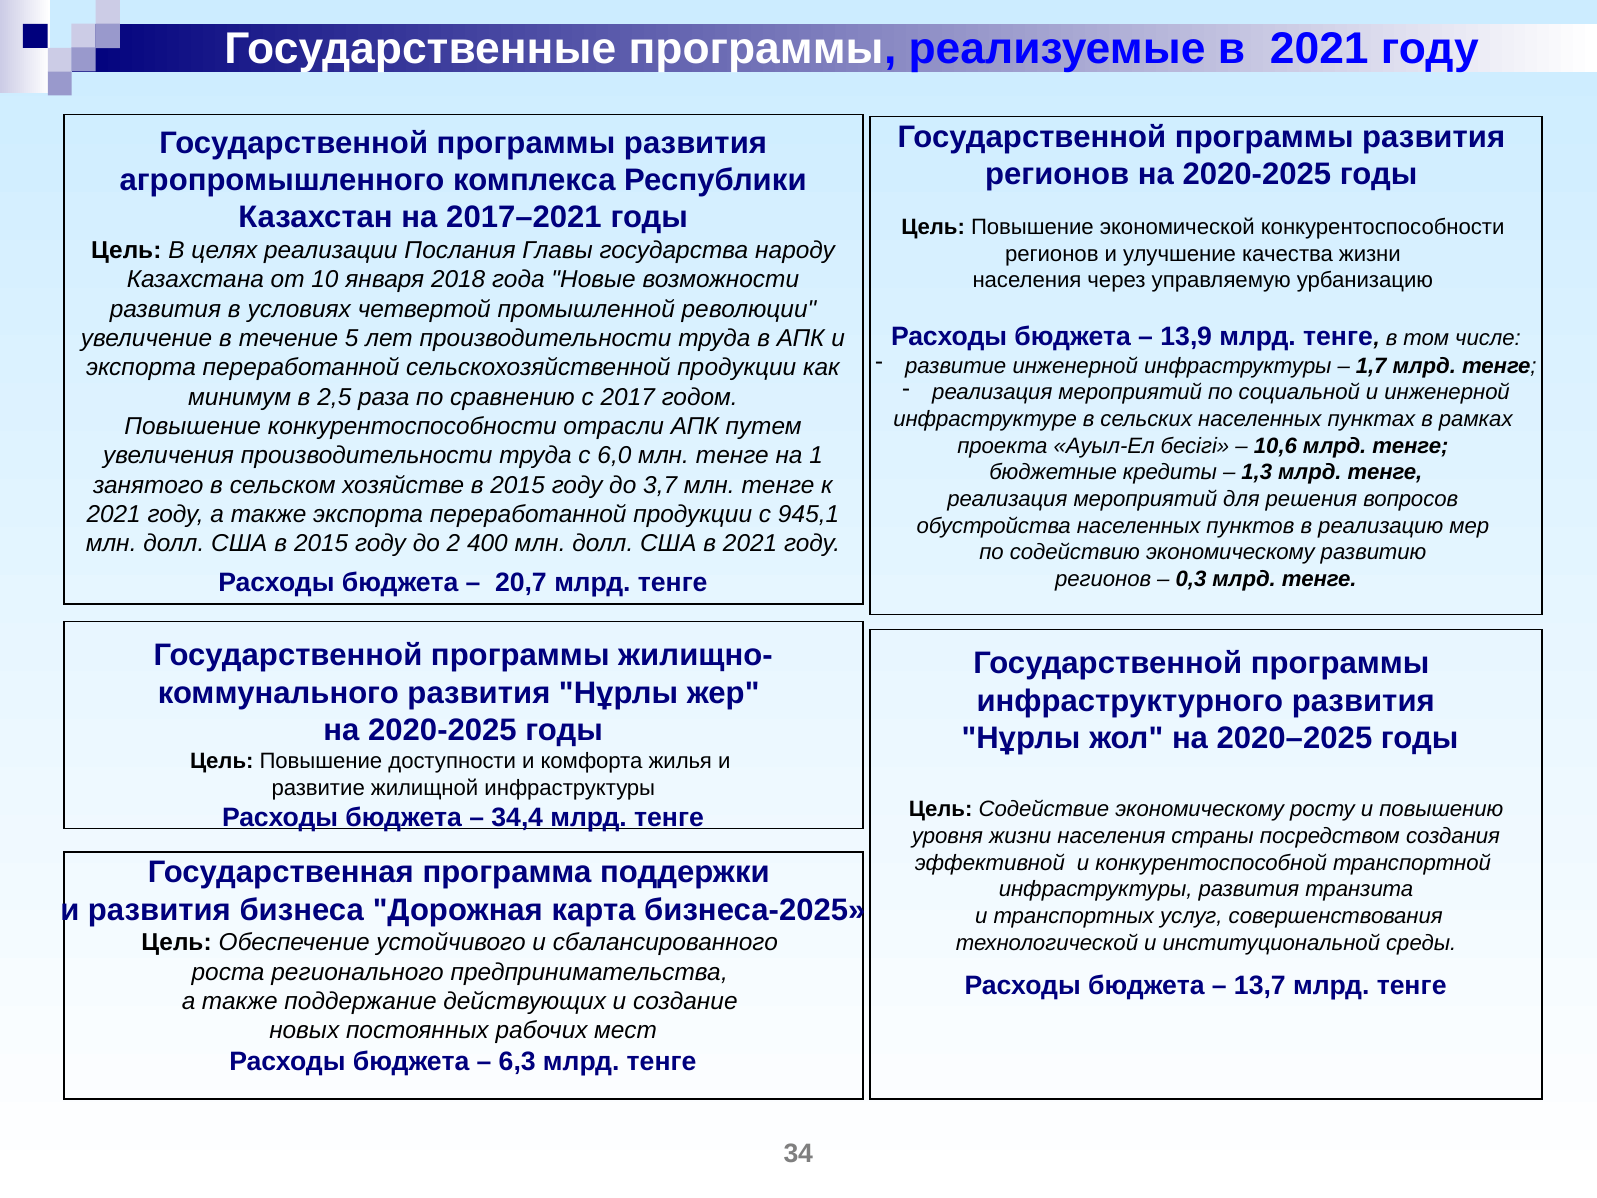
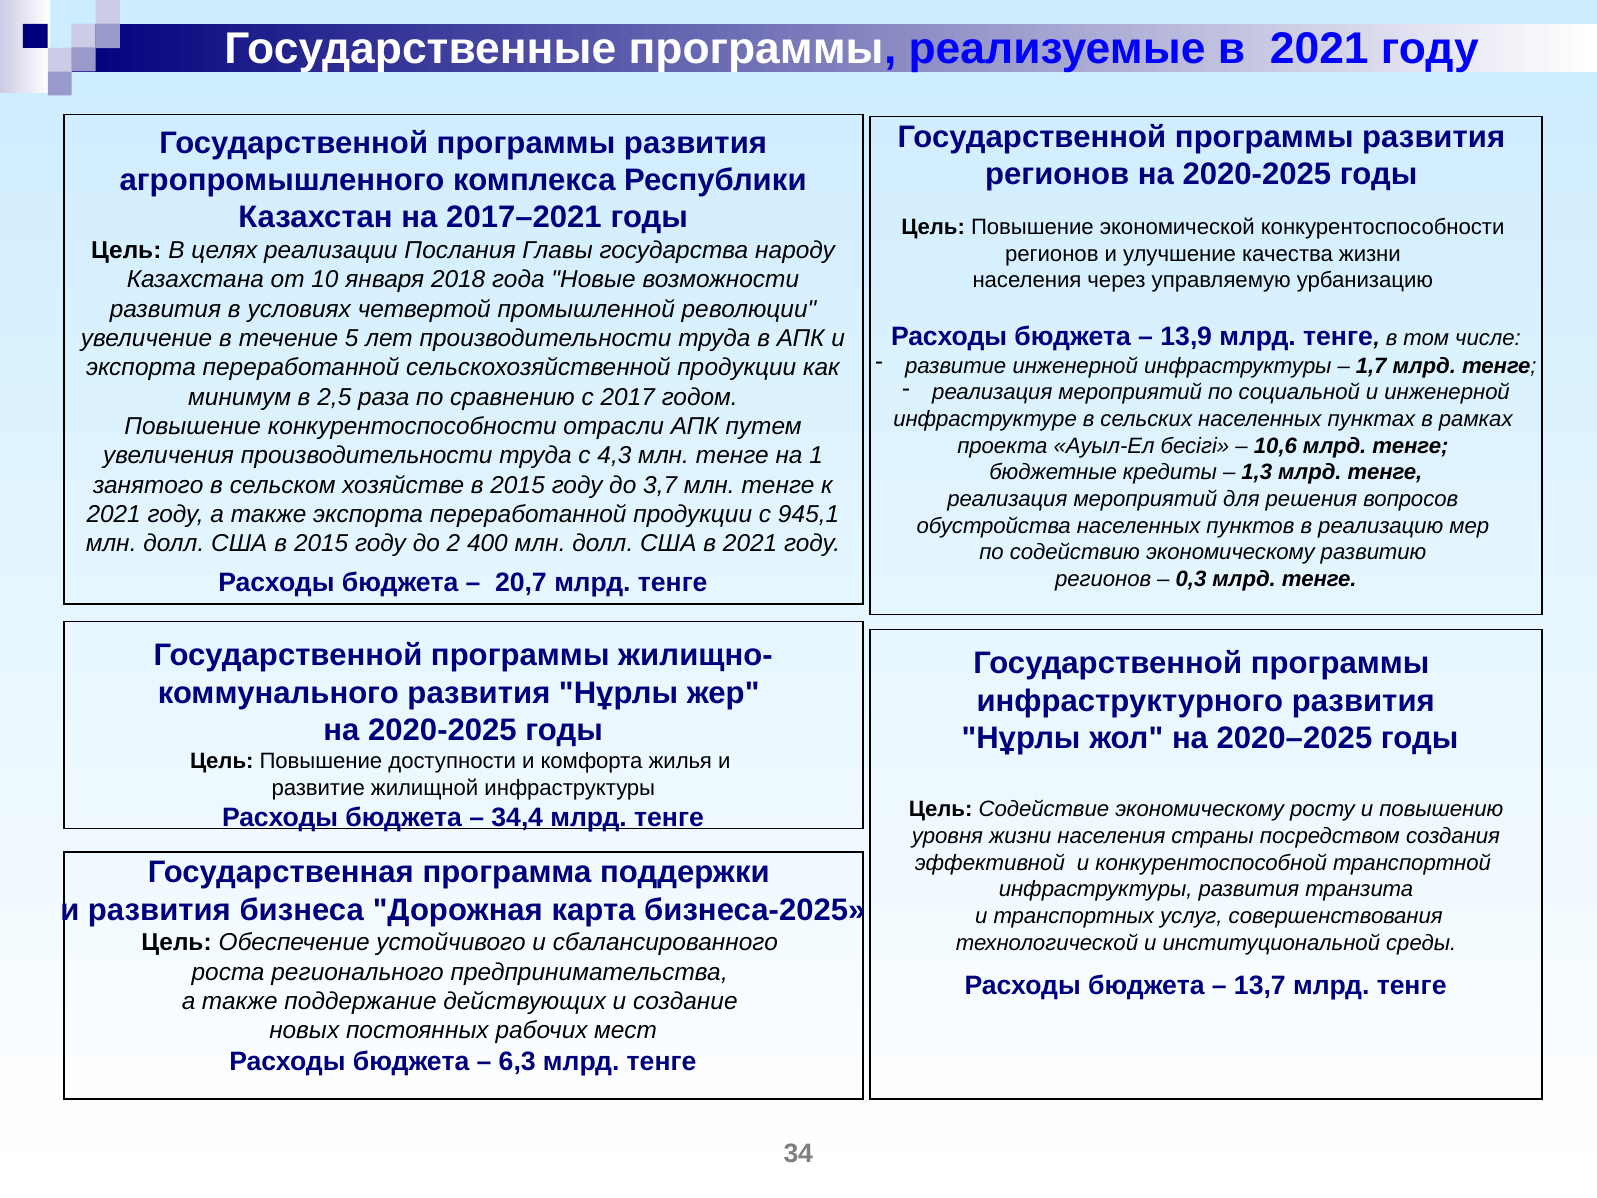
6,0: 6,0 -> 4,3 (614, 456)
